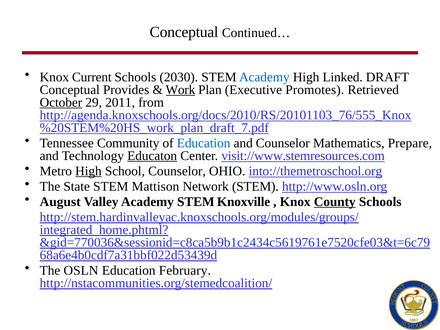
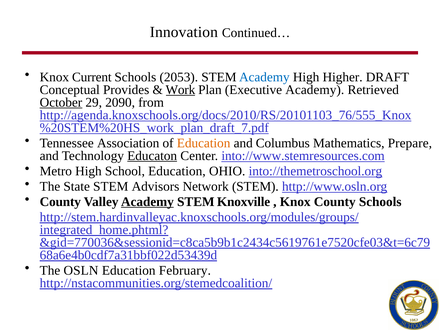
Conceptual: Conceptual -> Innovation (184, 32)
2030: 2030 -> 2053 (179, 77)
Linked: Linked -> Higher (343, 77)
Executive Promotes: Promotes -> Academy (315, 90)
2011: 2011 -> 2090 (120, 102)
Community: Community -> Association (128, 143)
Education colour: blue -> orange (204, 143)
and Counselor: Counselor -> Columbus (283, 143)
visit://www.stemresources.com: visit://www.stemresources.com -> into://www.stemresources.com (303, 156)
High underline: present -> none (88, 171)
School Counselor: Counselor -> Education (177, 171)
Mattison: Mattison -> Advisors (156, 186)
August: August -> County (60, 202)
Academy underline: none -> present (147, 202)
County underline: present -> none (335, 202)
